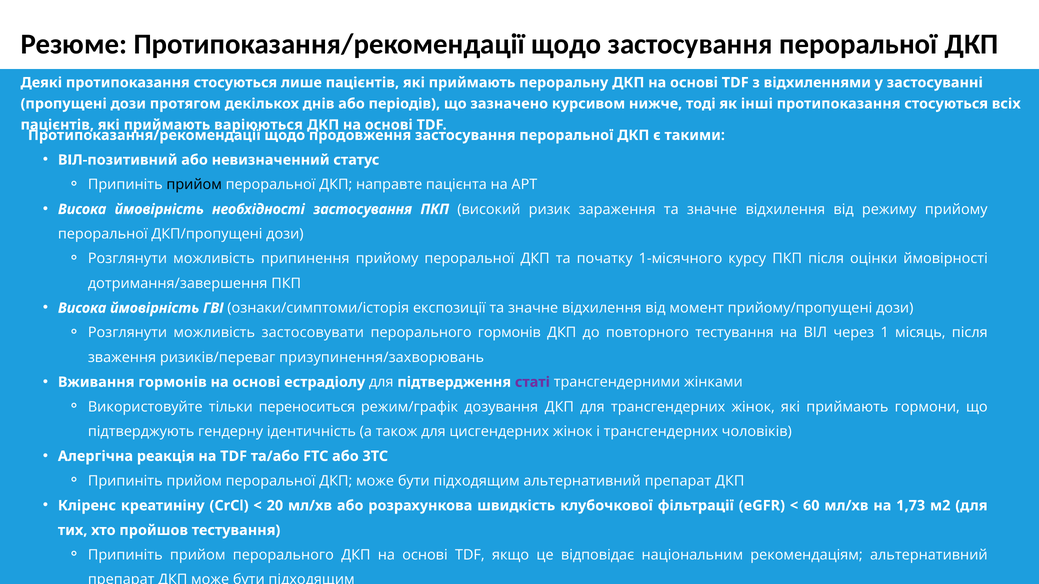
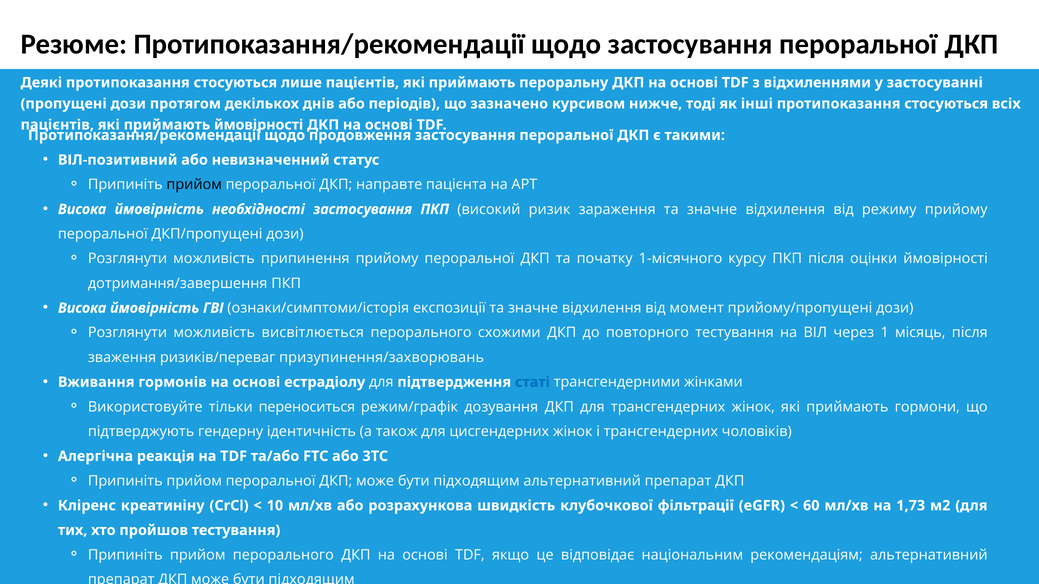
приймають варіюються: варіюються -> ймовірності (259, 125)
застосовувати: застосовувати -> висвітлюється (313, 333)
перорального гормонів: гормонів -> схожими (509, 333)
статі colour: purple -> blue (532, 382)
20: 20 -> 10 (275, 506)
